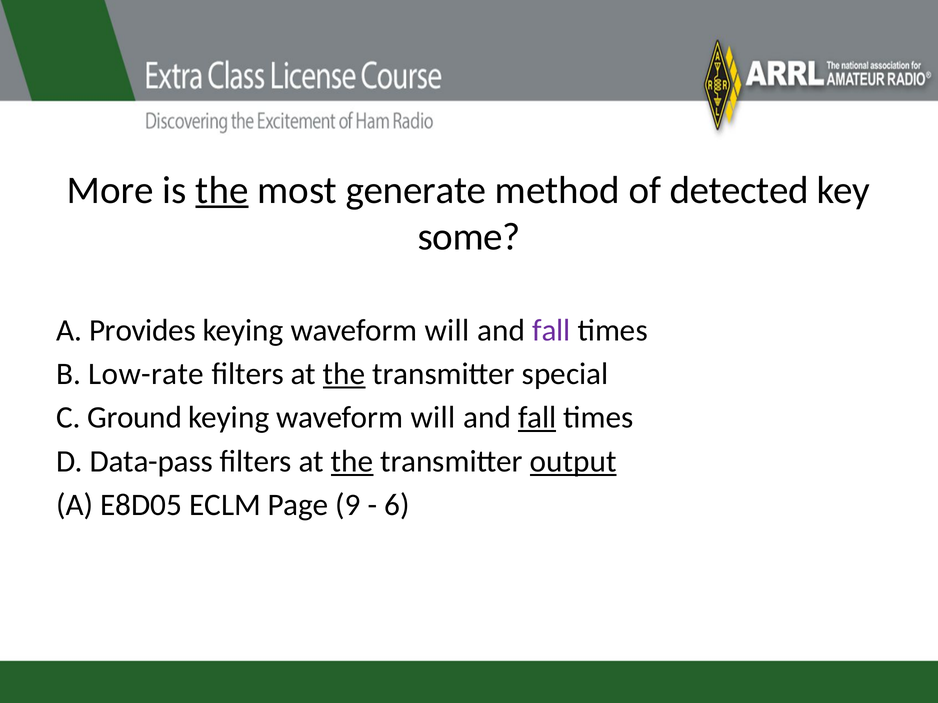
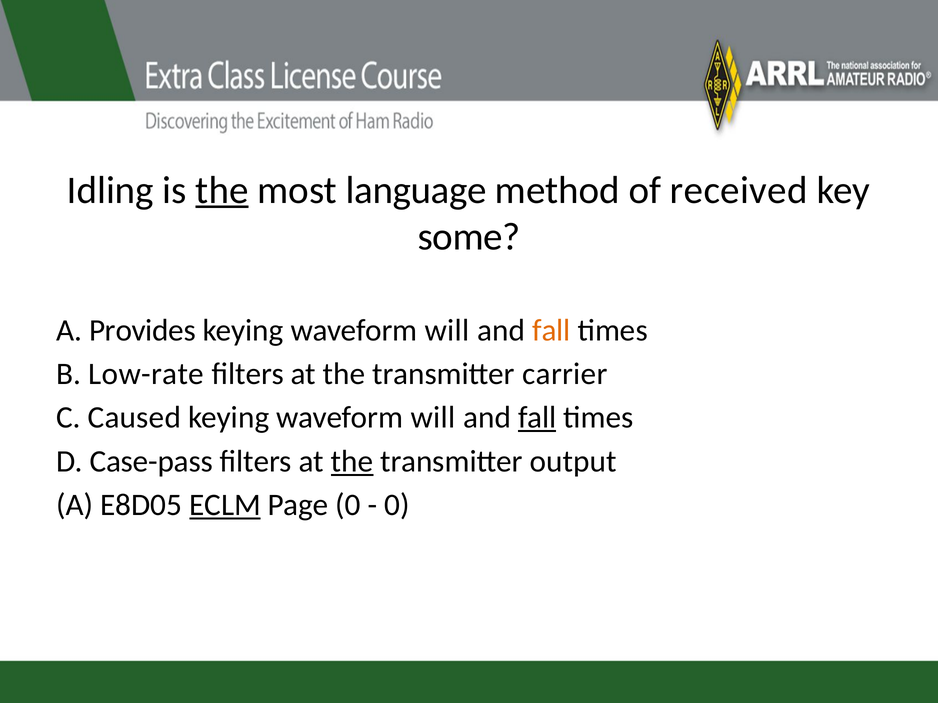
More: More -> Idling (110, 190)
generate: generate -> language (416, 190)
detected: detected -> received (739, 190)
fall colour: purple -> orange (551, 330)
the underline: present -> none (344, 374)
special: special -> carrier (565, 374)
Ground: Ground -> Caused (134, 418)
Data-pass: Data-pass -> Case-pass (151, 462)
output underline: present -> none (573, 462)
ECLM underline: none -> present (225, 505)
Page 9: 9 -> 0 (348, 505)
6: 6 -> 0 (397, 505)
